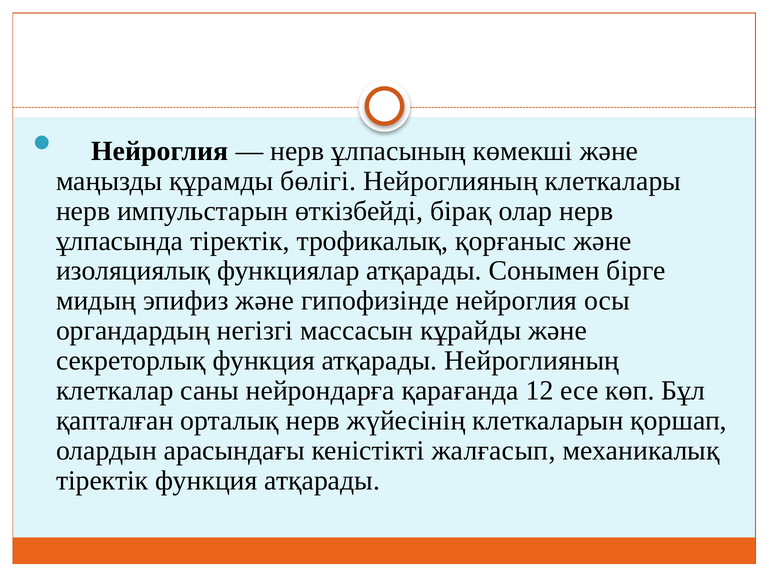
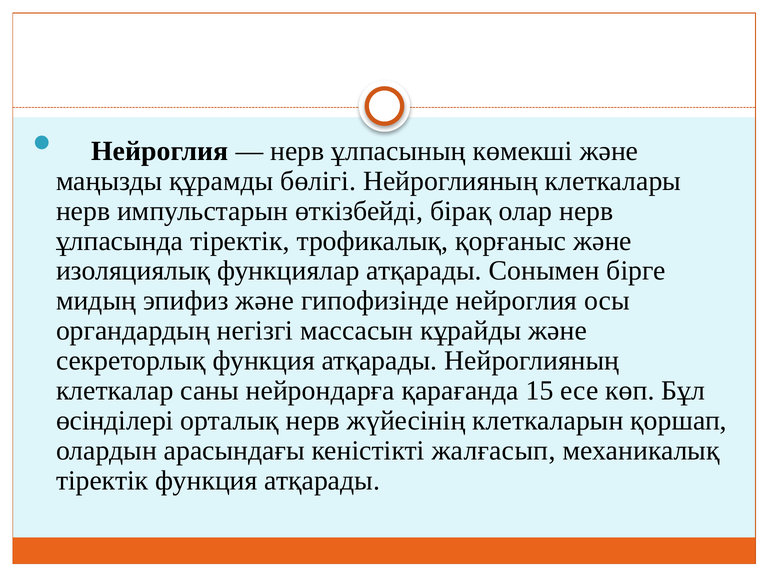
12: 12 -> 15 (540, 391)
қапталған: қапталған -> өсінділері (115, 421)
